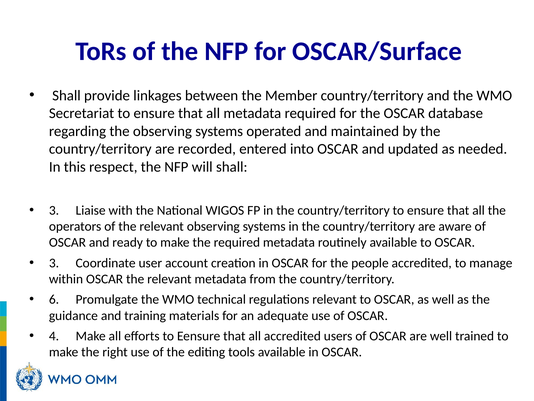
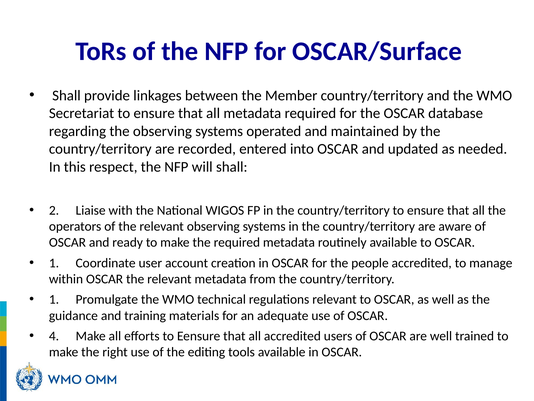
3: 3 -> 2 (54, 210)
3: 3 -> 1 (54, 263)
6: 6 -> 1 (54, 299)
